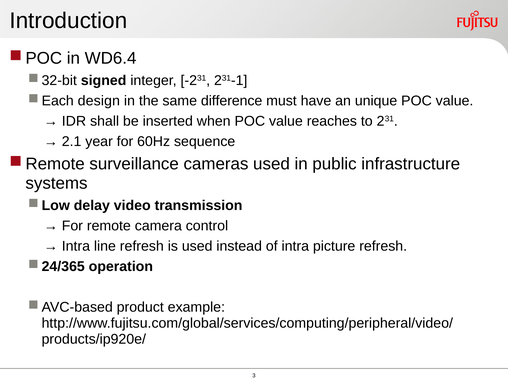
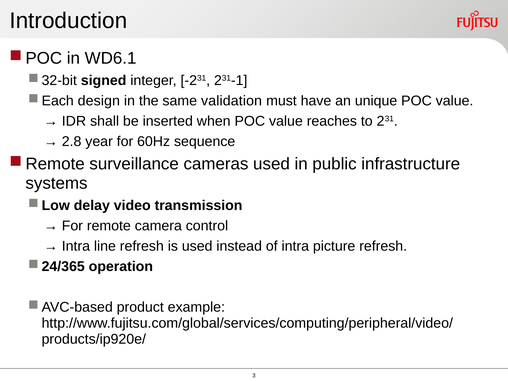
WD6.4: WD6.4 -> WD6.1 (111, 58)
difference: difference -> validation (232, 101)
2.1: 2.1 -> 2.8 (72, 141)
